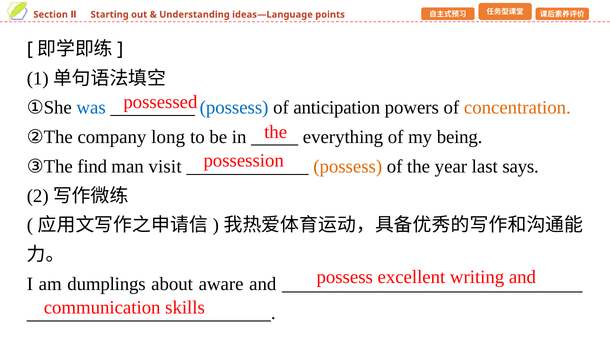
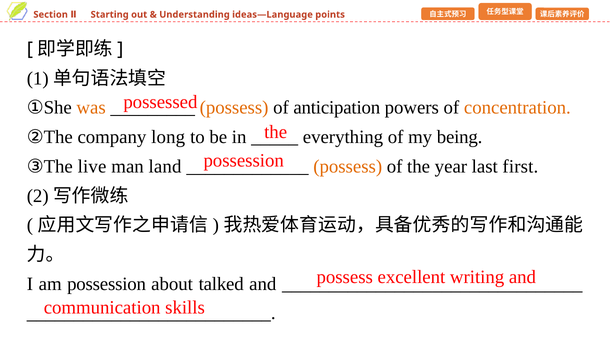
was colour: blue -> orange (91, 108)
possess colour: blue -> orange (234, 108)
find: find -> live (92, 166)
visit: visit -> land (165, 166)
says: says -> first (520, 166)
am dumplings: dumplings -> possession (107, 284)
aware: aware -> talked (221, 284)
